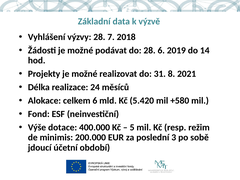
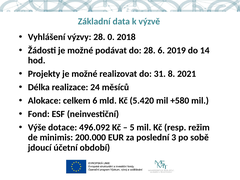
7: 7 -> 0 (111, 37)
400.000: 400.000 -> 496.092 (95, 127)
